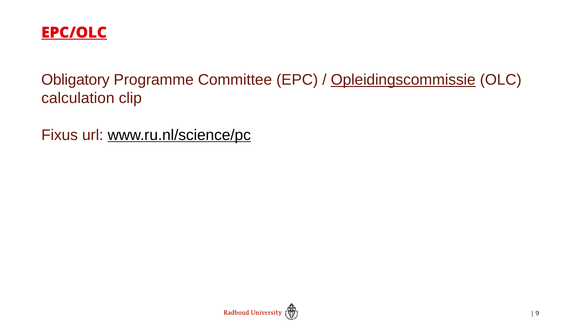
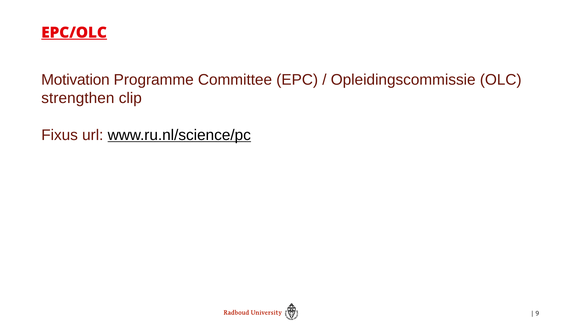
Obligatory: Obligatory -> Motivation (75, 80)
Opleidingscommissie underline: present -> none (403, 80)
calculation: calculation -> strengthen (78, 98)
